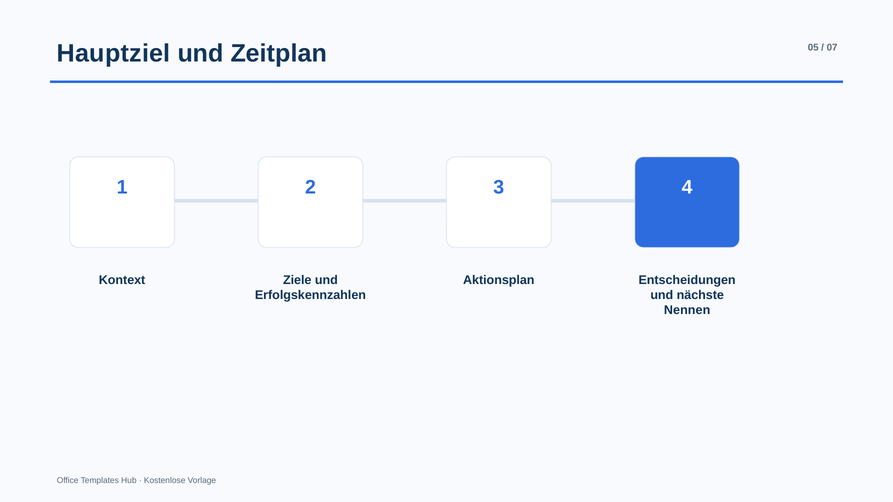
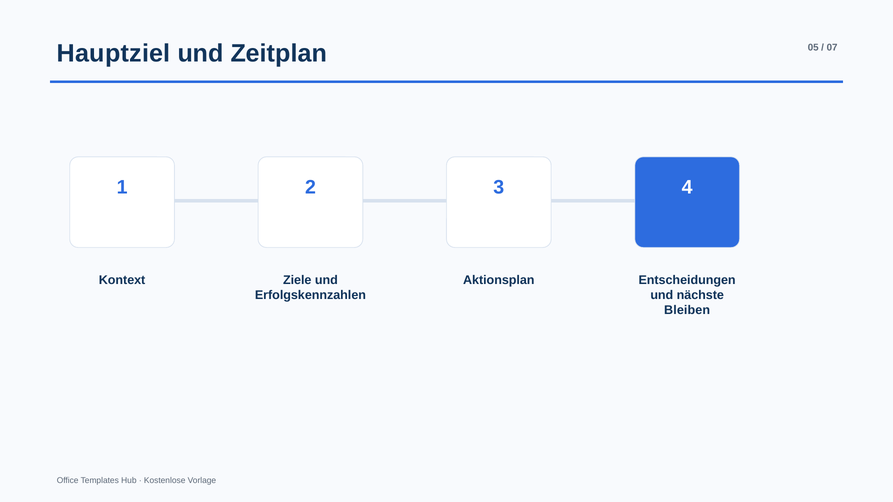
Nennen: Nennen -> Bleiben (687, 310)
